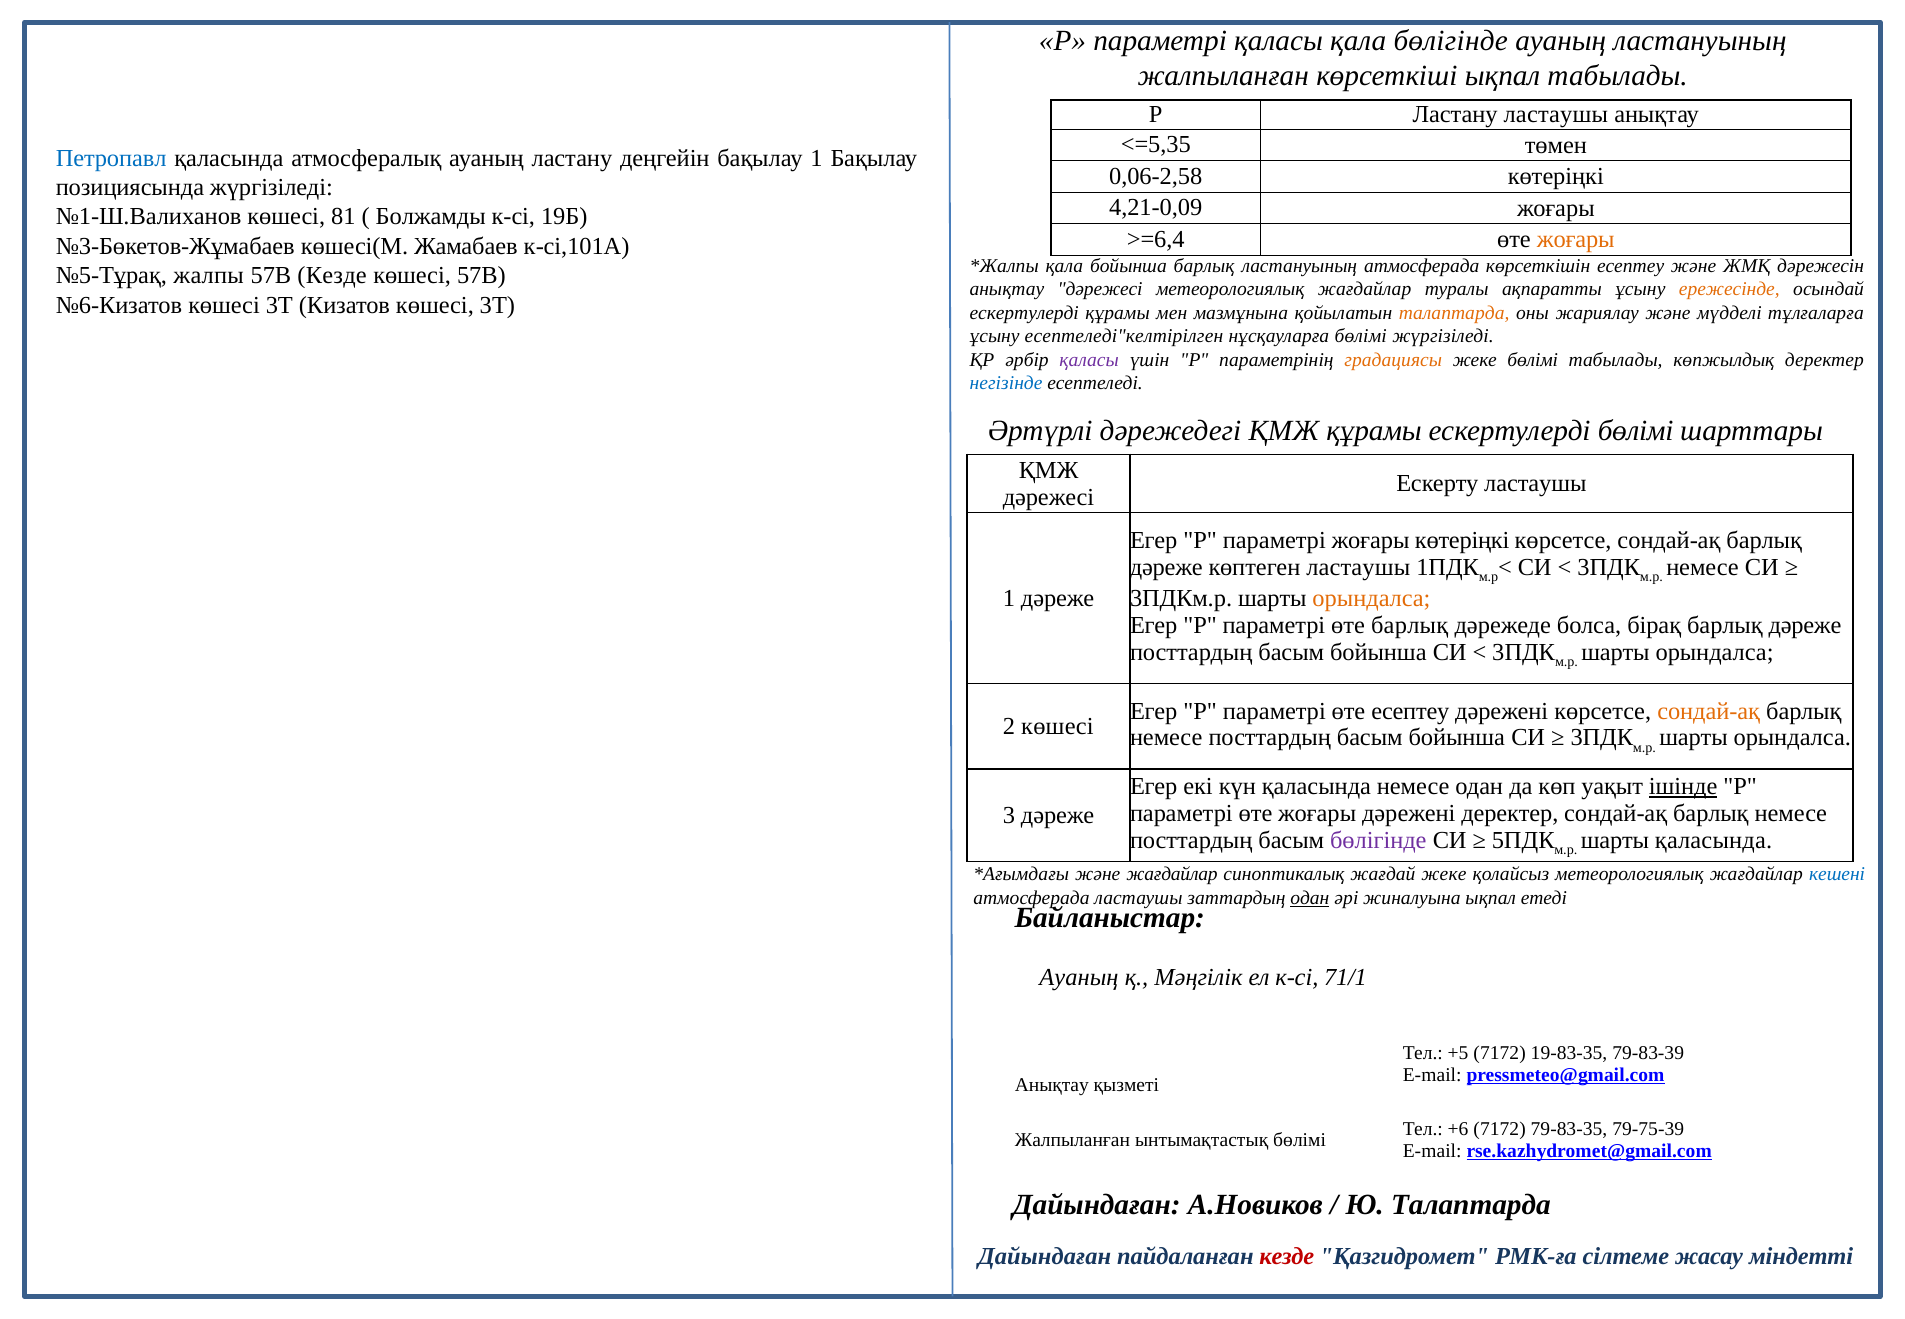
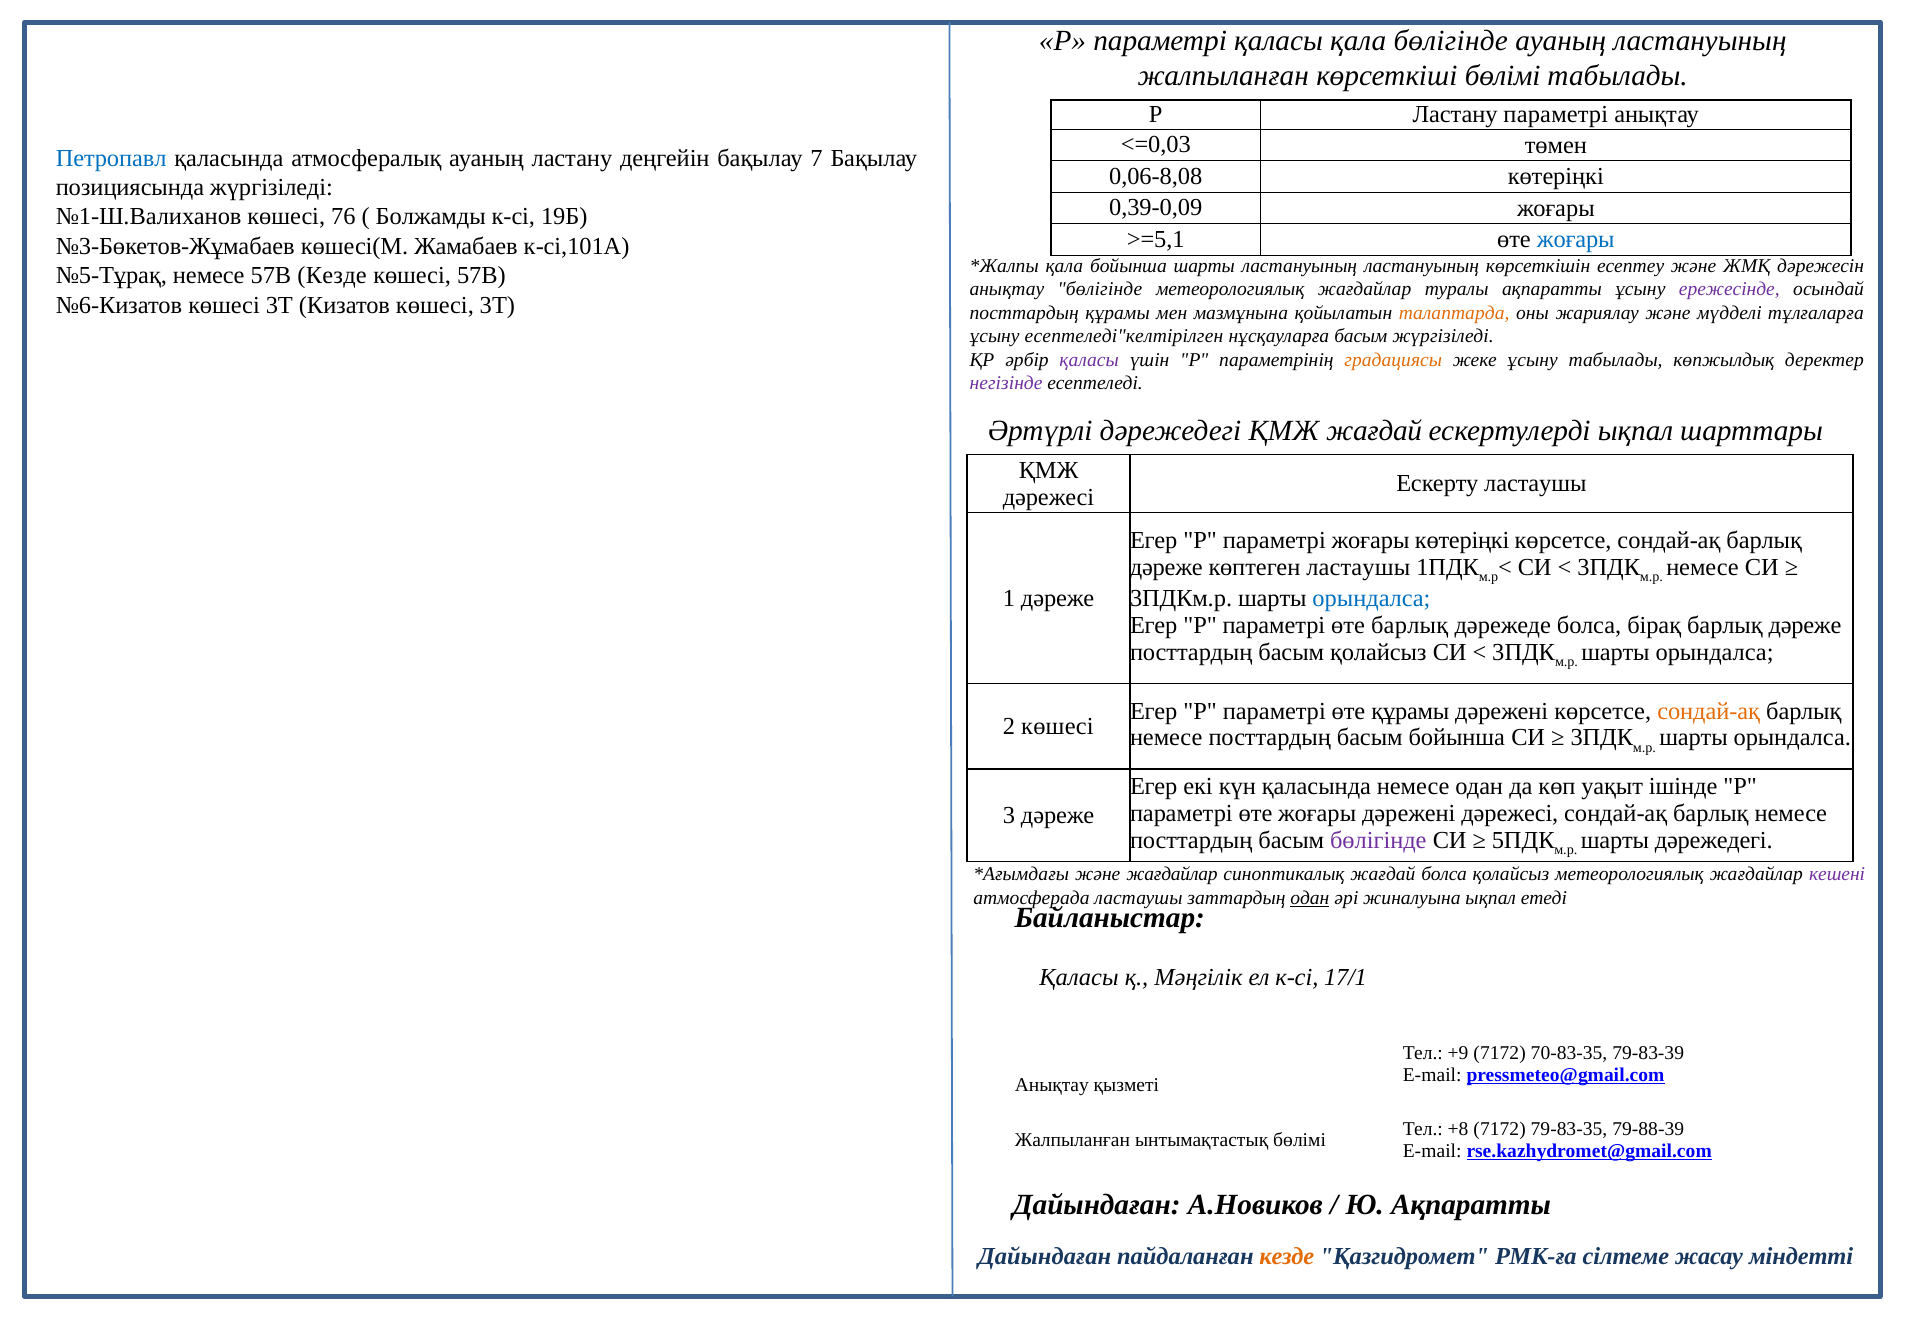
көрсеткіші ықпал: ықпал -> бөлімі (1503, 76)
Ластану ластаушы: ластаушы -> параметрі (1556, 115)
<=5,35: <=5,35 -> <=0,03 (1156, 145)
бақылау 1: 1 -> 7 (816, 158)
0,06-2,58: 0,06-2,58 -> 0,06-8,08 (1156, 176)
4,21-0,09: 4,21-0,09 -> 0,39-0,09 (1156, 208)
81: 81 -> 76 (343, 217)
>=6,4: >=6,4 -> >=5,1 (1156, 239)
жоғары colour: orange -> blue (1576, 240)
бойынша барлық: барлық -> шарты (1204, 266)
ластануының атмосферада: атмосферада -> ластануының (1422, 266)
№5-Тұрақ жалпы: жалпы -> немесе (209, 276)
анықтау дәрежесі: дәрежесі -> бөлігінде (1100, 290)
ережесінде colour: orange -> purple (1729, 290)
ескертулерді: ескертулерді -> посттардың (1024, 313)
нұсқауларға бөлімі: бөлімі -> басым (1361, 336)
жеке бөлімі: бөлімі -> ұсыну (1533, 360)
негізінде colour: blue -> purple (1006, 383)
ҚМЖ құрамы: құрамы -> жағдай (1374, 431)
ескертулерді бөлімі: бөлімі -> ықпал (1636, 431)
орындалса colour: orange -> blue (1371, 598)
бойынша: бойынша -> қолайсыз (1378, 652)
өте есептеу: есептеу -> құрамы (1410, 711)
ішінде underline: present -> none (1683, 786)
дәрежені деректер: деректер -> дәрежесі (1510, 813)
шарты қаласында: қаласында -> дәрежедегі (1714, 840)
жағдай жеке: жеке -> болса (1444, 874)
кешені colour: blue -> purple (1837, 874)
Ауаның: Ауаның -> Қаласы (1079, 977)
71/1: 71/1 -> 17/1 (1345, 977)
+5: +5 -> +9 (1458, 1053)
19-83-35: 19-83-35 -> 70-83-35 (1569, 1053)
+6: +6 -> +8 (1458, 1129)
79-75-39: 79-75-39 -> 79-88-39 (1648, 1129)
Ю Талаптарда: Талаптарда -> Ақпаратты (1471, 1205)
кезде colour: red -> orange (1287, 1256)
